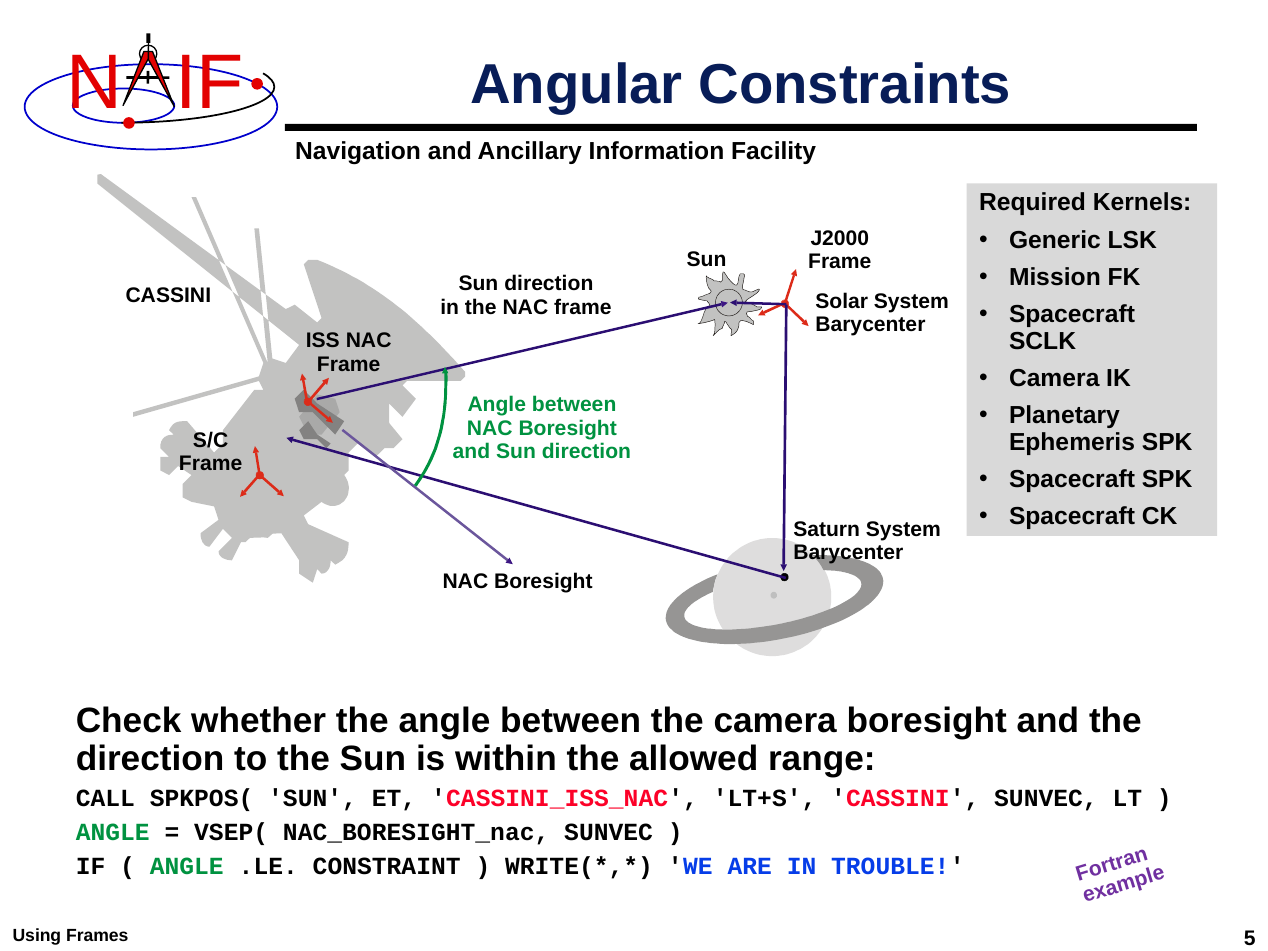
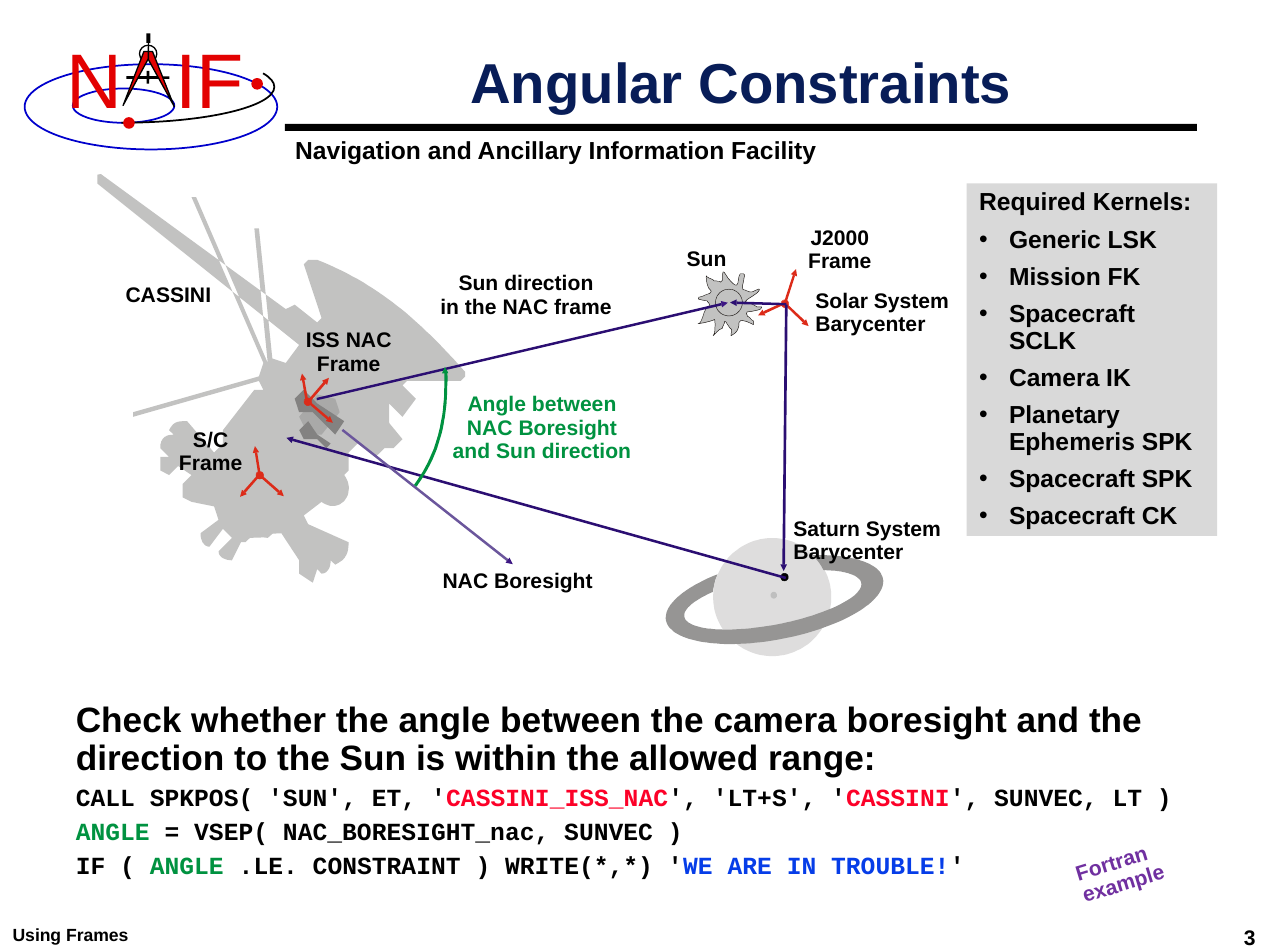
5: 5 -> 3 (1250, 938)
